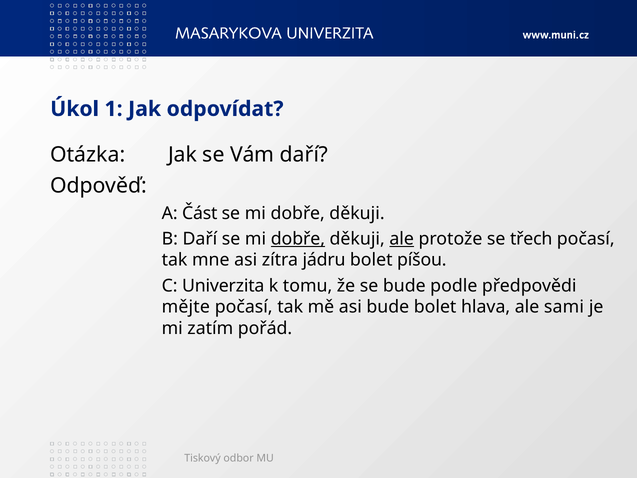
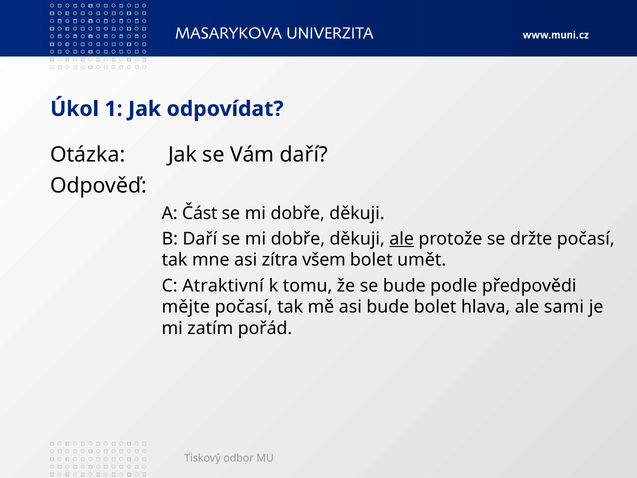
dobře underline: present -> none (298, 239)
třech: třech -> držte (531, 239)
jádru: jádru -> všem (324, 260)
píšou: píšou -> umět (422, 260)
Univerzita: Univerzita -> Atraktivní (223, 286)
